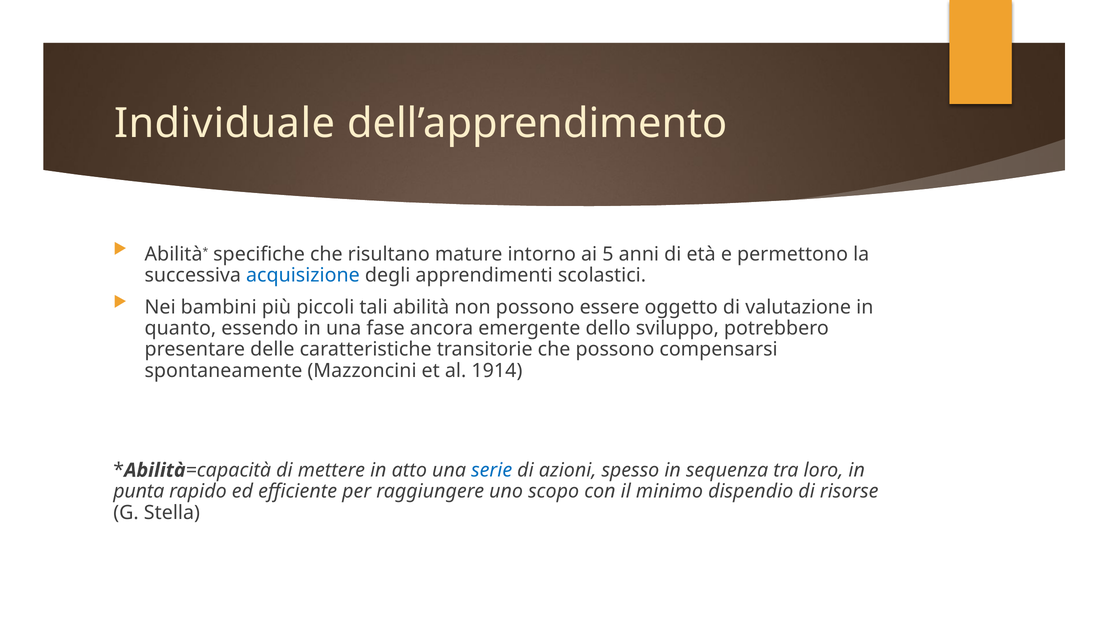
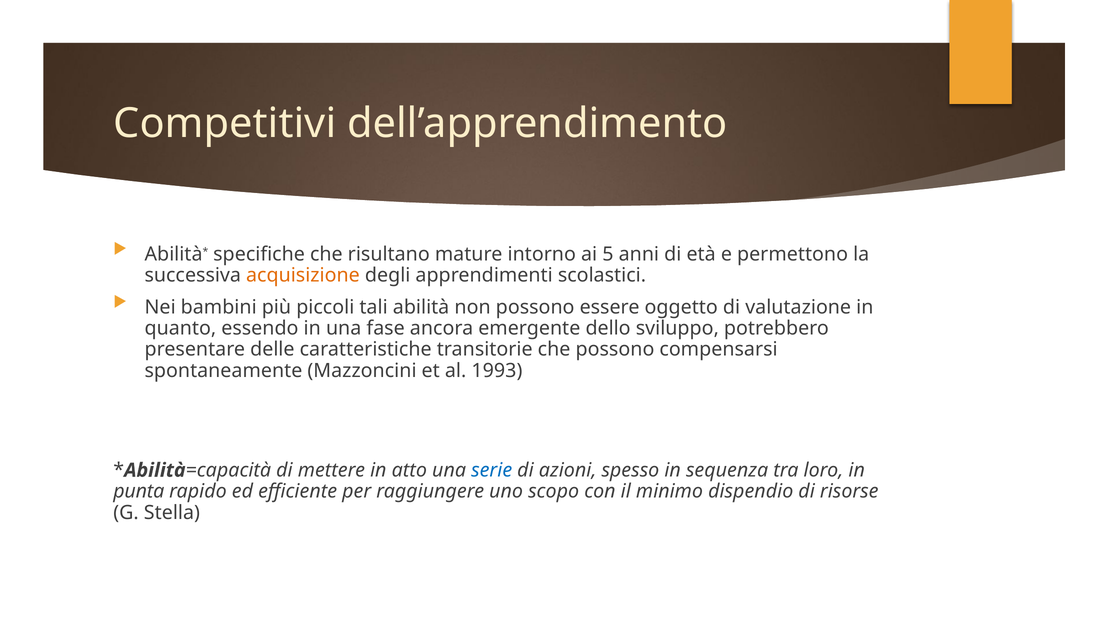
Individuale: Individuale -> Competitivi (225, 124)
acquisizione colour: blue -> orange (303, 275)
1914: 1914 -> 1993 (497, 371)
